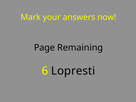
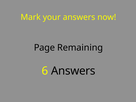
6 Lopresti: Lopresti -> Answers (73, 71)
